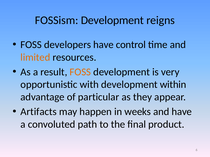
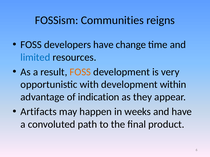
FOSSism Development: Development -> Communities (112, 20)
control: control -> change (131, 45)
limited colour: orange -> blue (35, 57)
particular: particular -> indication (99, 97)
